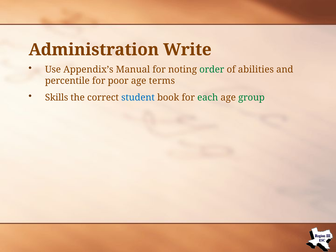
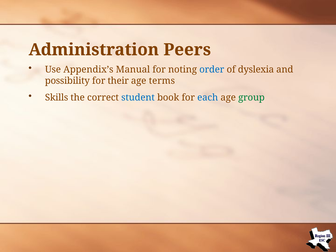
Write: Write -> Peers (187, 50)
order colour: green -> blue (212, 70)
abilities: abilities -> dyslexia (256, 70)
percentile: percentile -> possibility (67, 81)
poor: poor -> their (118, 81)
each colour: green -> blue (208, 98)
